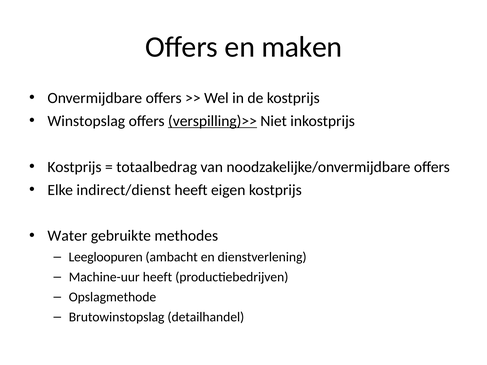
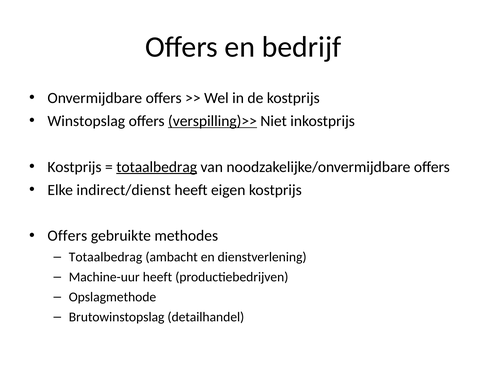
maken: maken -> bedrijf (302, 47)
totaalbedrag underline: none -> present (157, 167)
Water: Water -> Offers (67, 236)
Leegloopuren: Leegloopuren -> Totaalbedrag (106, 257)
